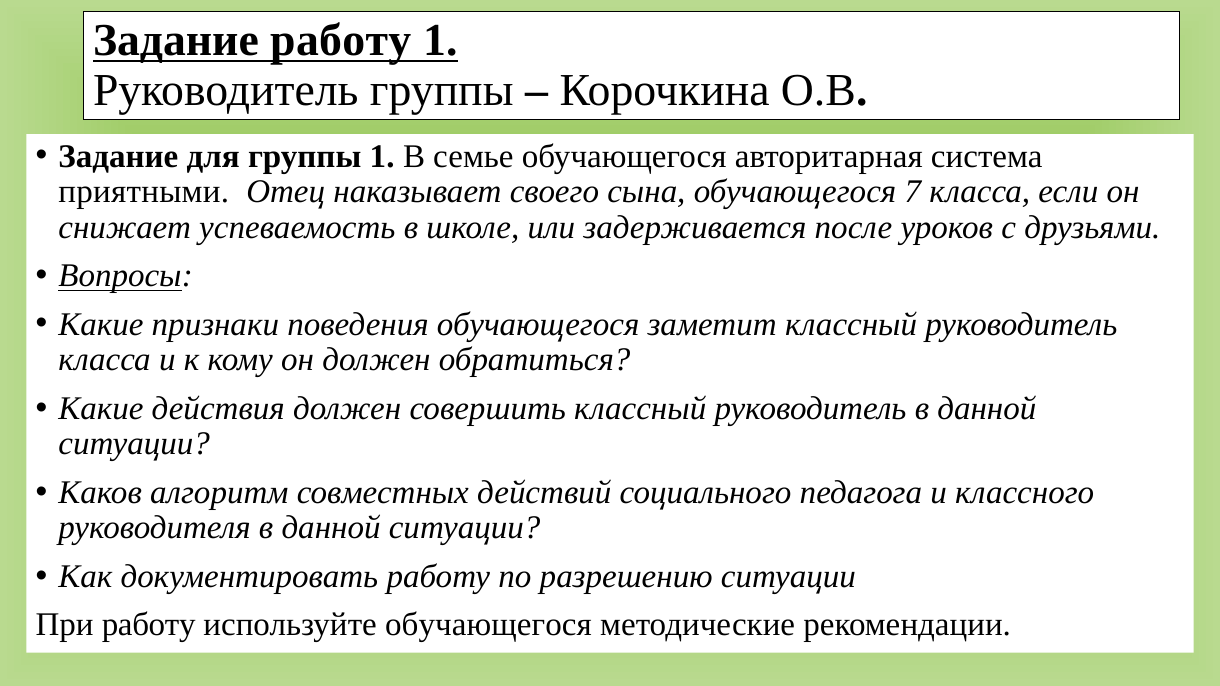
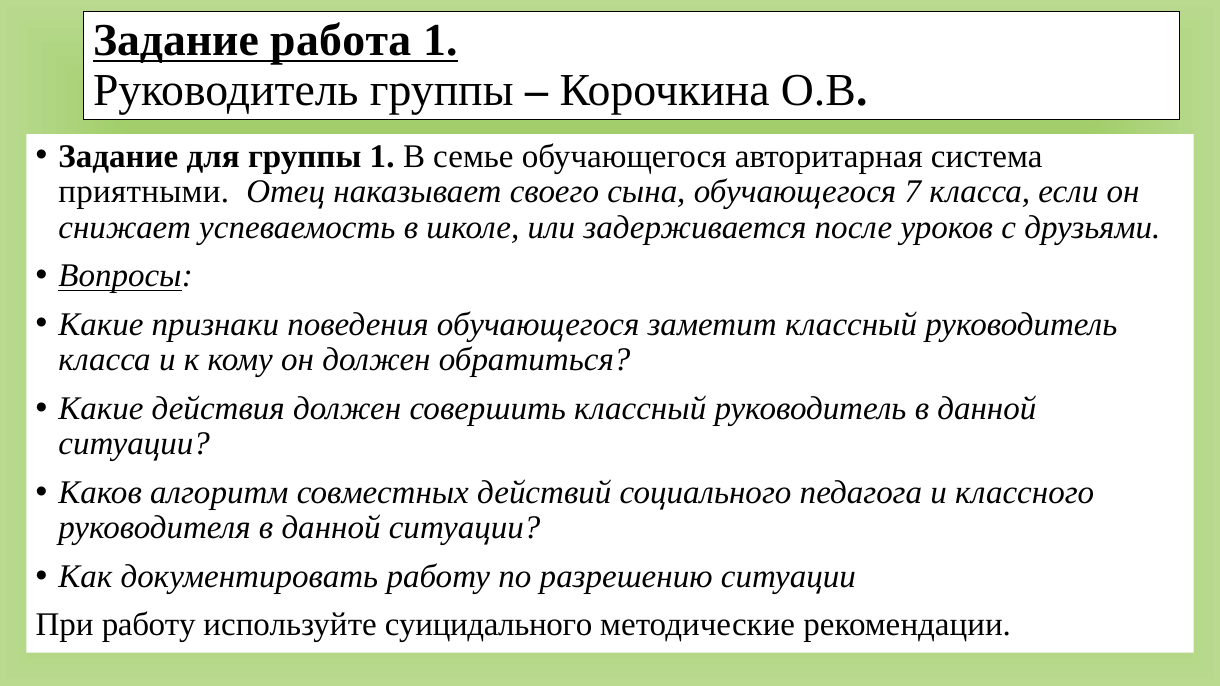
Задание работу: работу -> работа (341, 41)
используйте обучающегося: обучающегося -> суицидального (489, 625)
